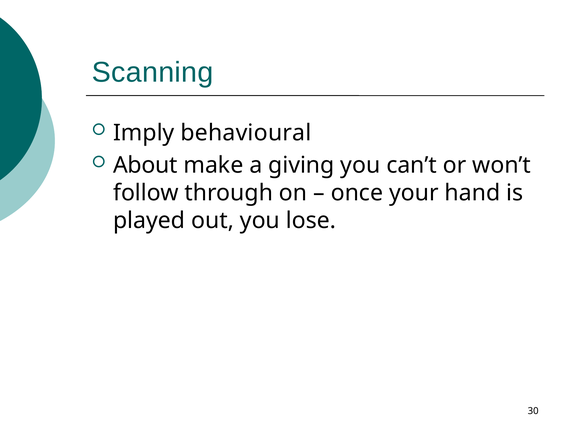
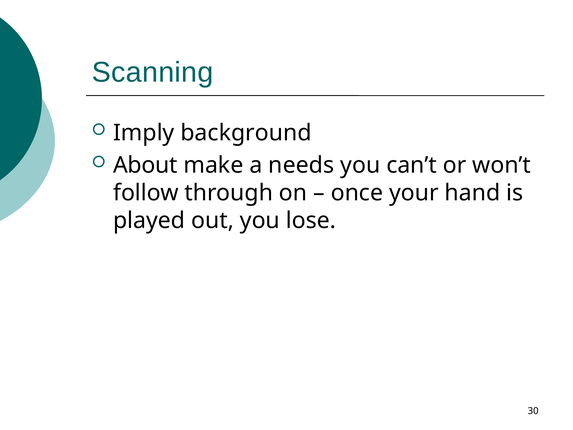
behavioural: behavioural -> background (246, 133)
giving: giving -> needs (301, 165)
